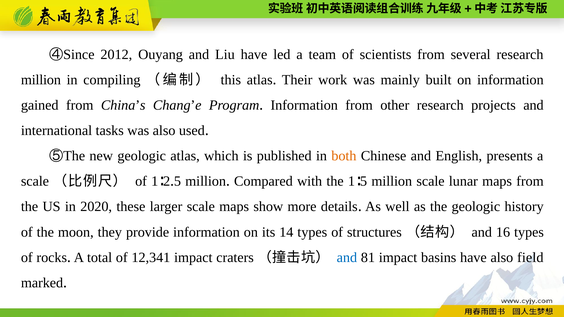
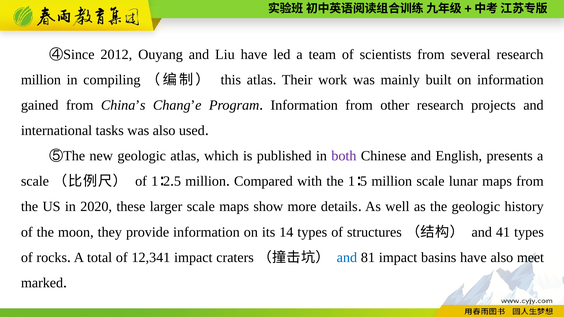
both colour: orange -> purple (344, 156)
16: 16 -> 41 (503, 232)
field: field -> meet (530, 258)
